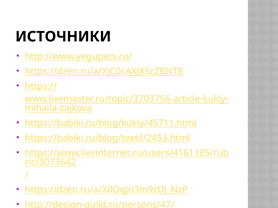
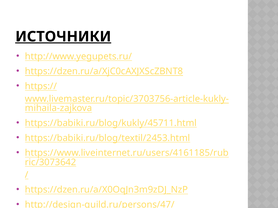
ИСТОЧНИКИ underline: none -> present (63, 37)
